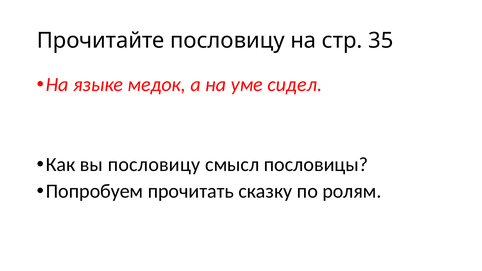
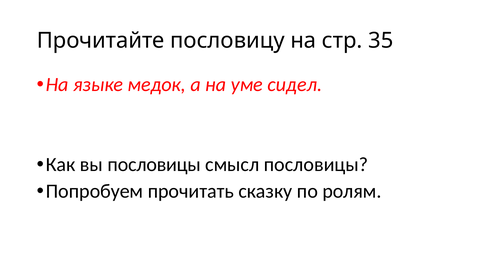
вы пословицу: пословицу -> пословицы (154, 165)
